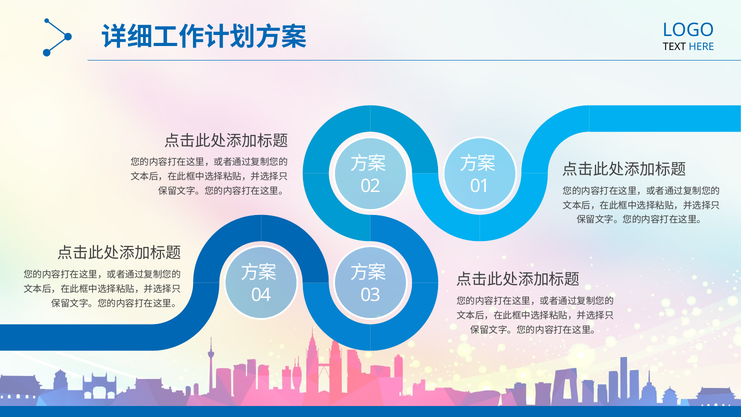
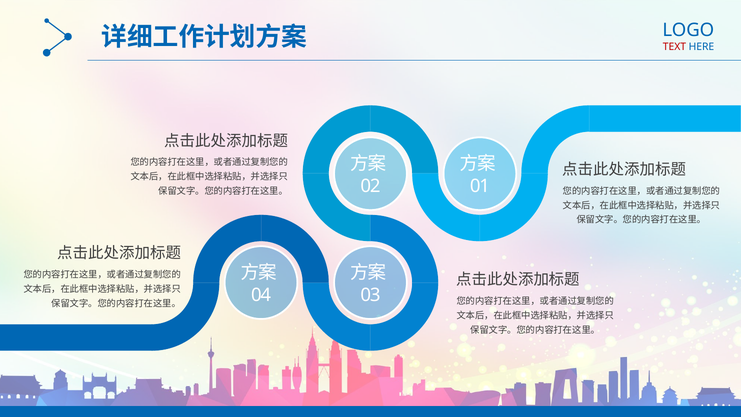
TEXT colour: black -> red (674, 47)
